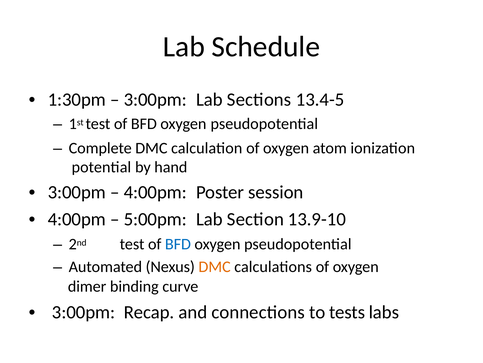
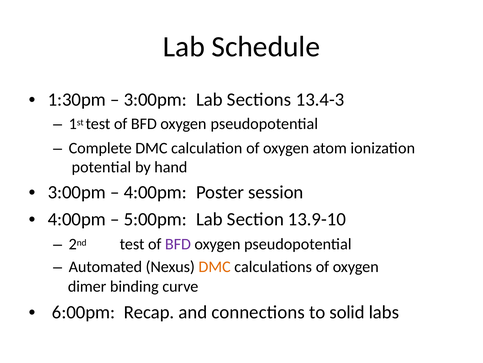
13.4-5: 13.4-5 -> 13.4-3 (320, 100)
BFD colour: blue -> purple (178, 244)
3:00pm: 3:00pm -> 6:00pm (84, 312)
tests: tests -> solid (347, 312)
